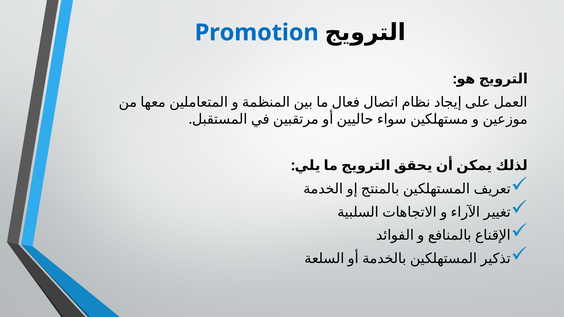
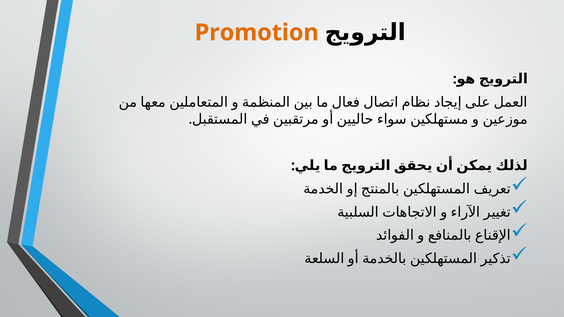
Promotion colour: blue -> orange (257, 33)
